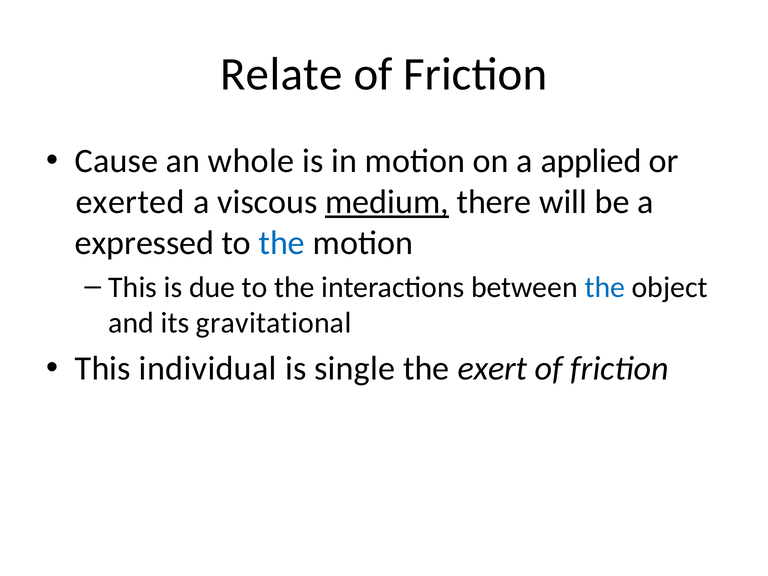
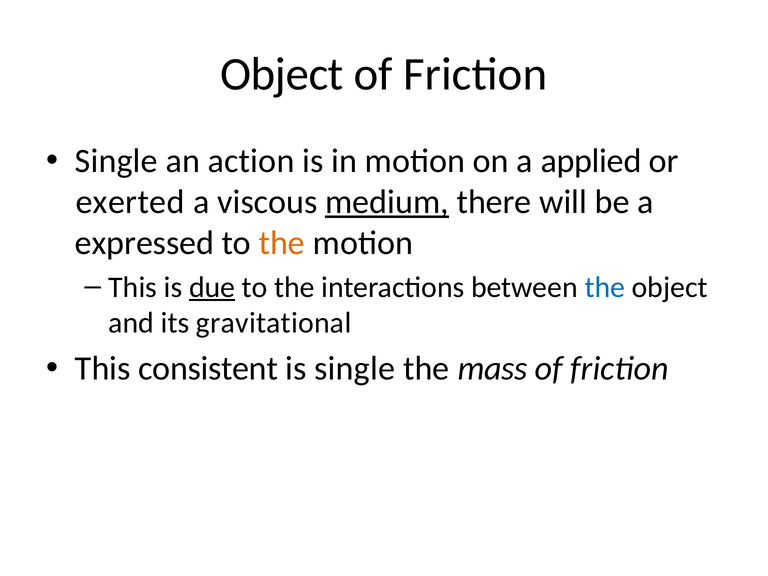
Relate: Relate -> Object (282, 74)
Cause: Cause -> Single (116, 161)
whole: whole -> action (251, 161)
the colour: blue -> orange (282, 243)
due underline: none -> present (212, 287)
individual: individual -> consistent (208, 369)
exert: exert -> mass (493, 369)
